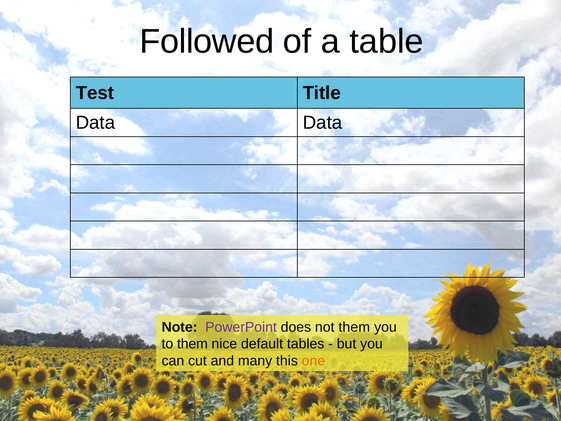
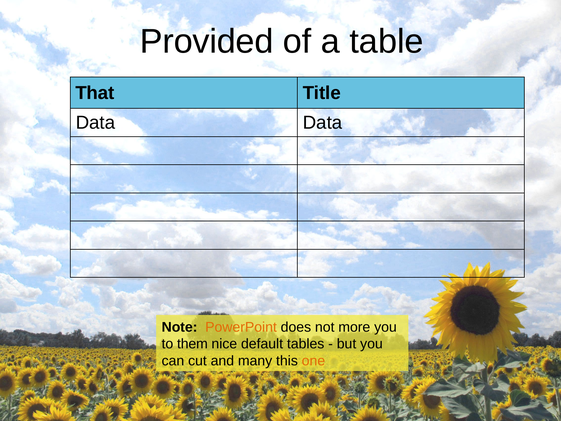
Followed: Followed -> Provided (207, 41)
Test: Test -> That (95, 93)
PowerPoint colour: purple -> orange (241, 327)
not them: them -> more (354, 327)
